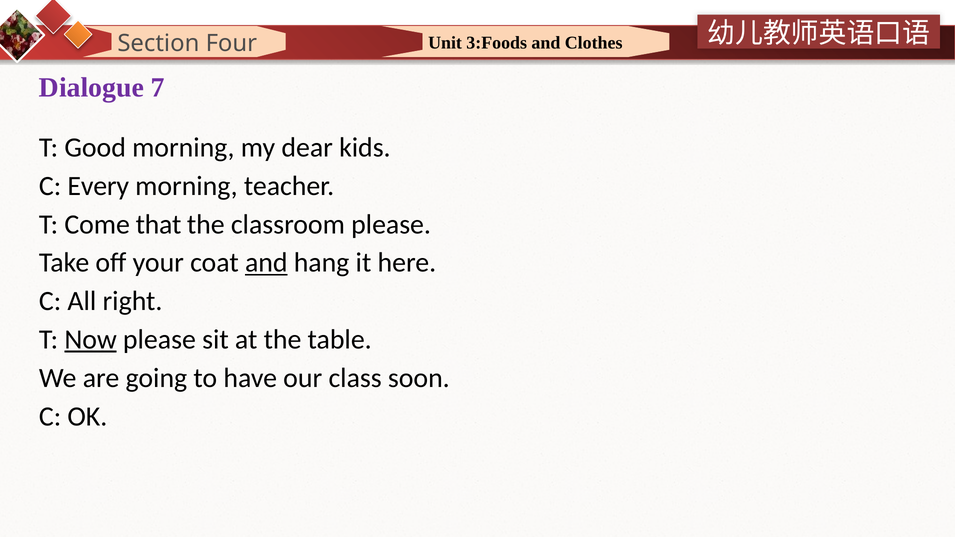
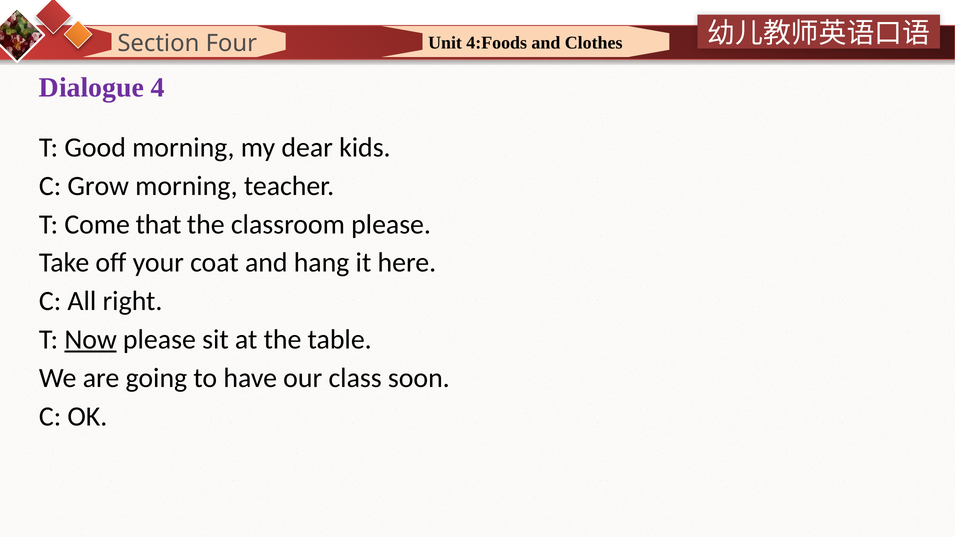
3:Foods: 3:Foods -> 4:Foods (497, 43)
7: 7 -> 4 (158, 88)
Every: Every -> Grow (98, 186)
and underline: present -> none (266, 263)
